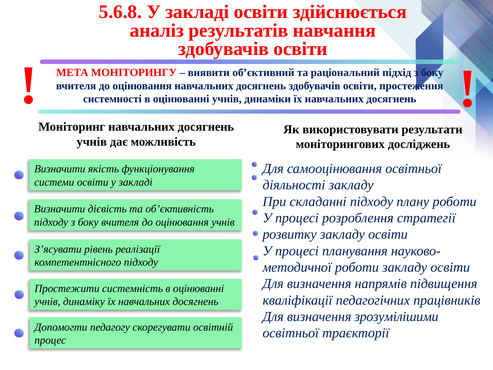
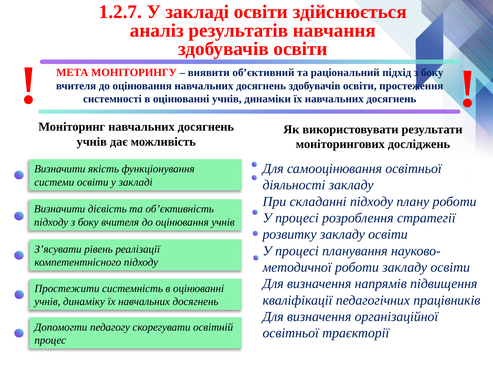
5.6.8: 5.6.8 -> 1.2.7 (120, 12)
зрозумілішими: зрозумілішими -> організаційної (396, 316)
